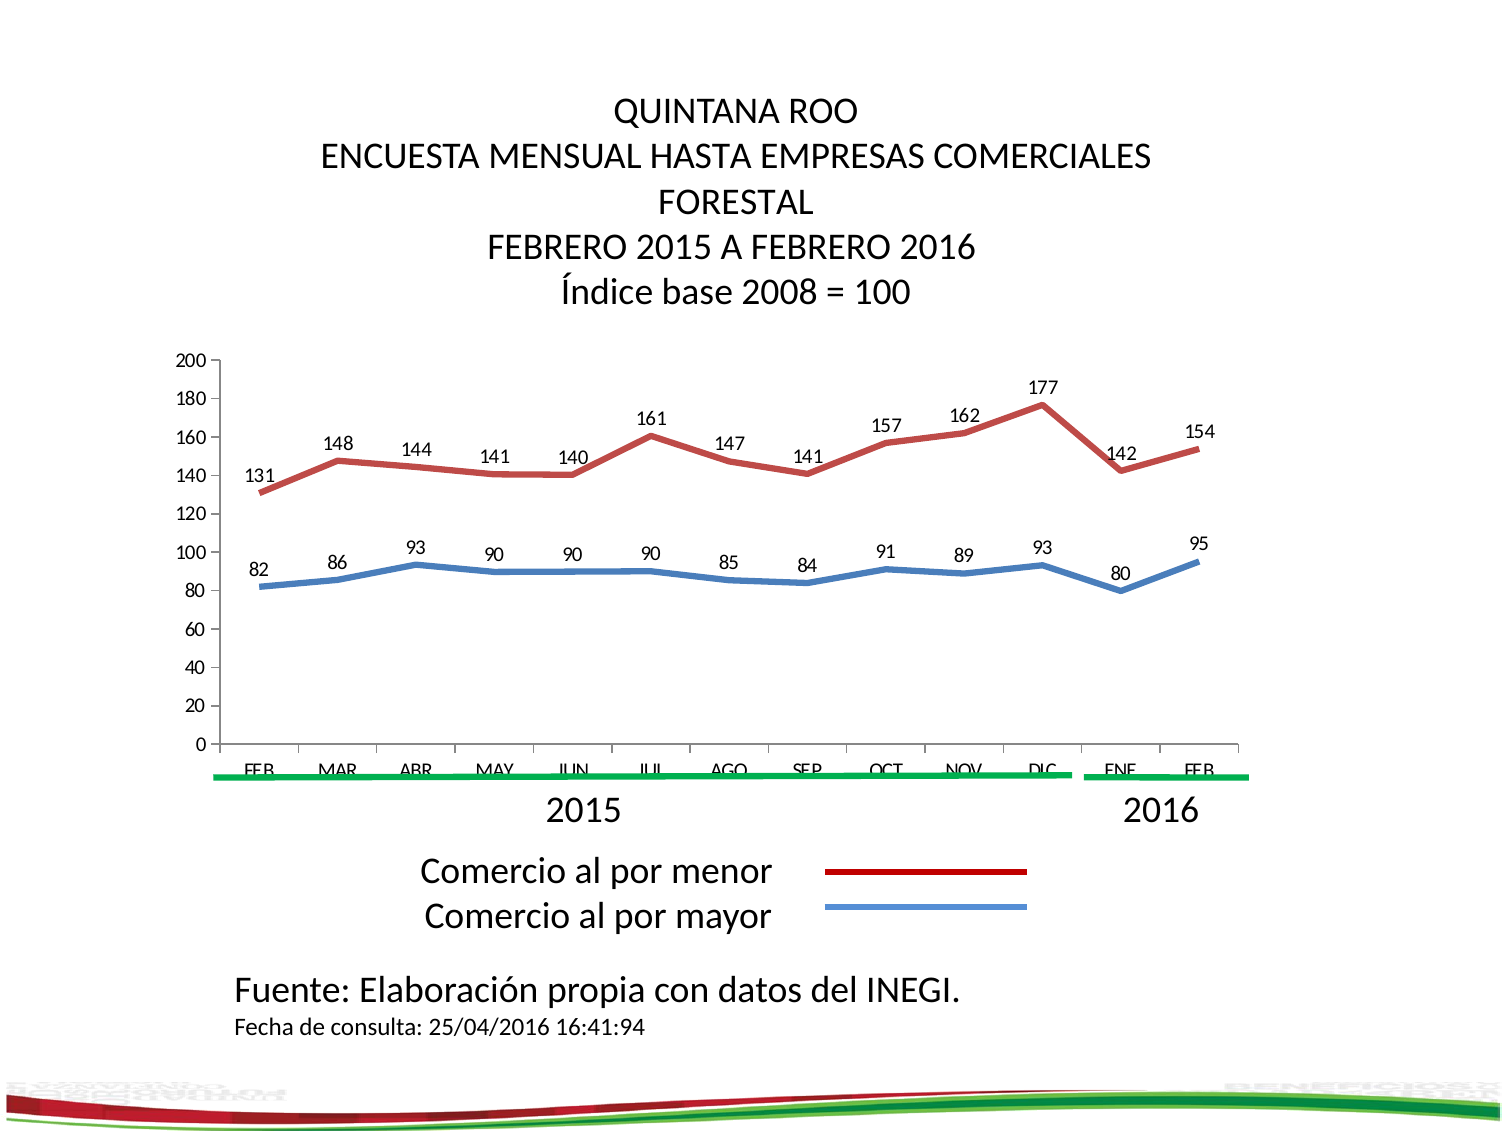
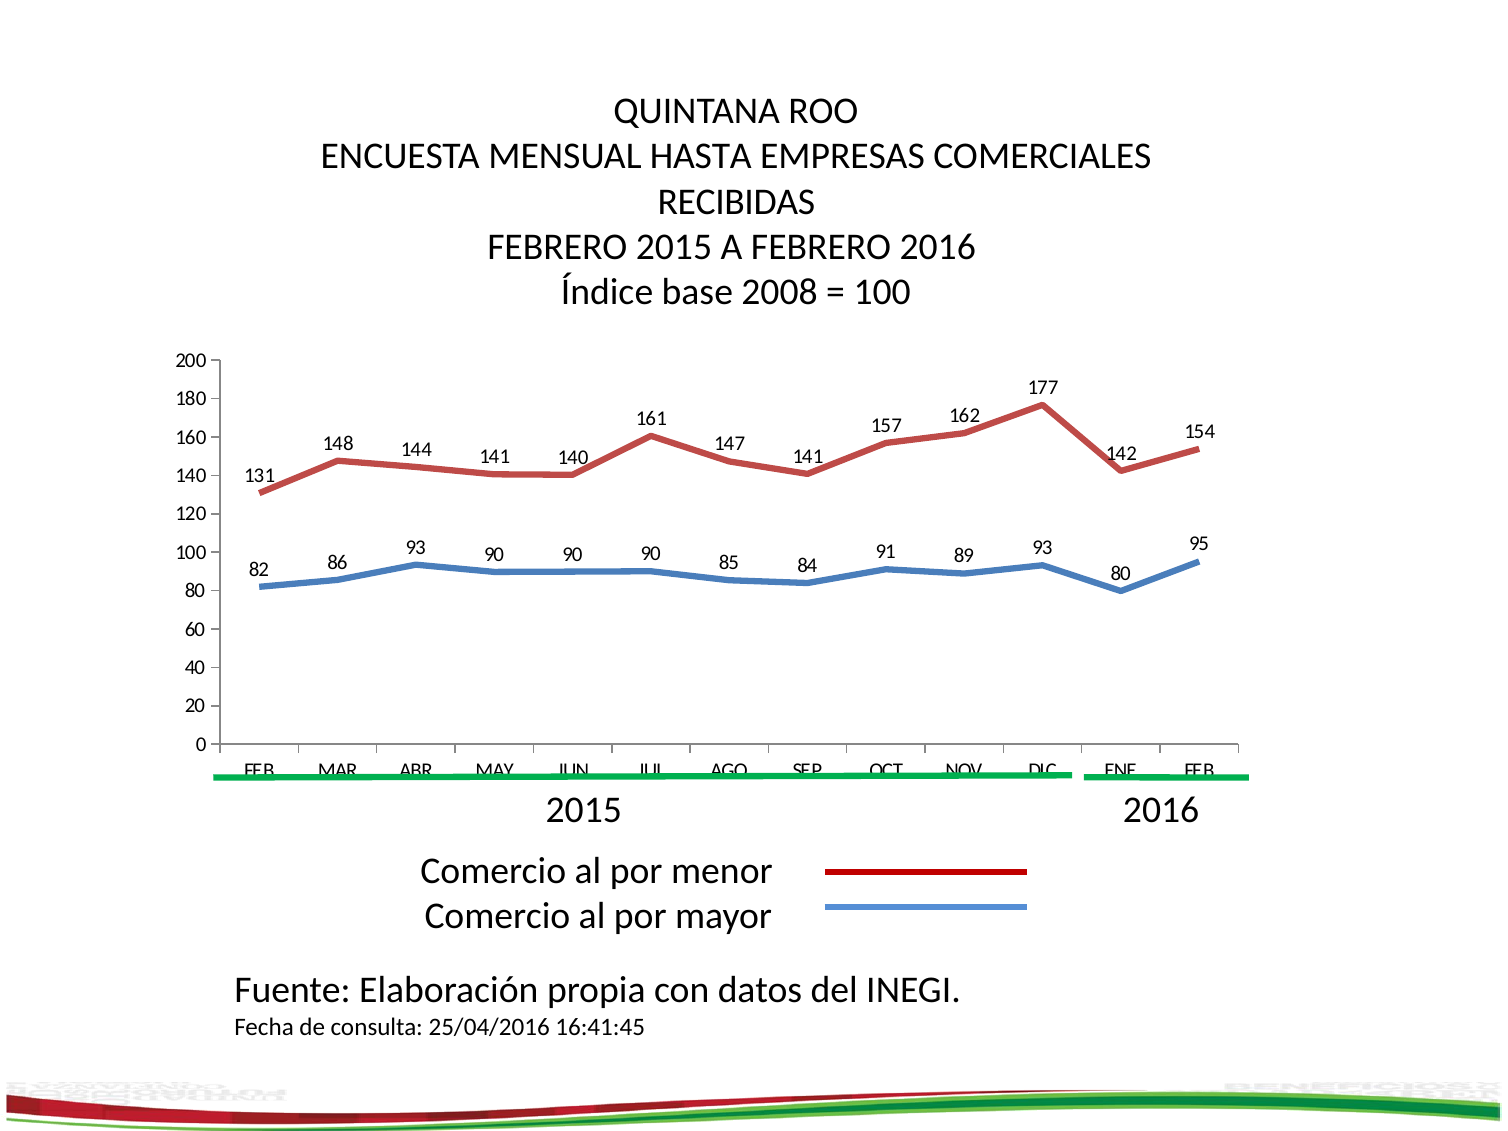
FORESTAL: FORESTAL -> RECIBIDAS (736, 202)
16:41:94: 16:41:94 -> 16:41:45 (600, 1027)
